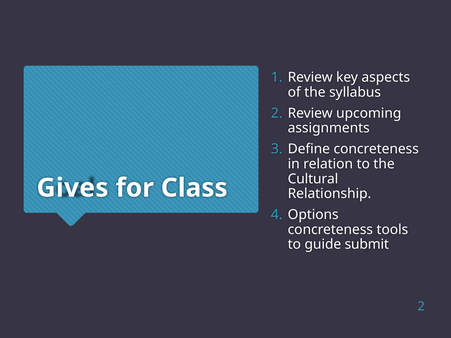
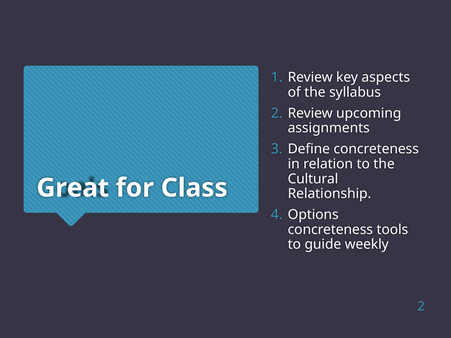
Gives: Gives -> Great (73, 188)
submit: submit -> weekly (367, 245)
